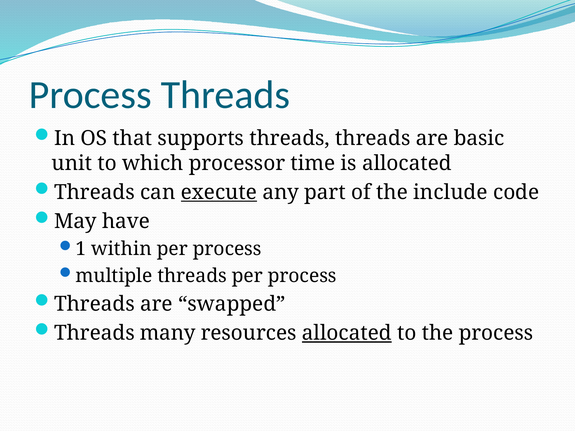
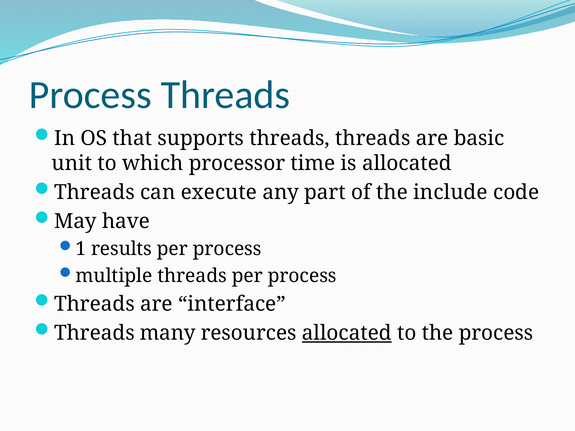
execute underline: present -> none (219, 192)
within: within -> results (121, 249)
swapped: swapped -> interface (232, 304)
